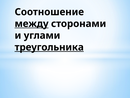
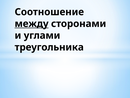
треугольника underline: present -> none (49, 47)
